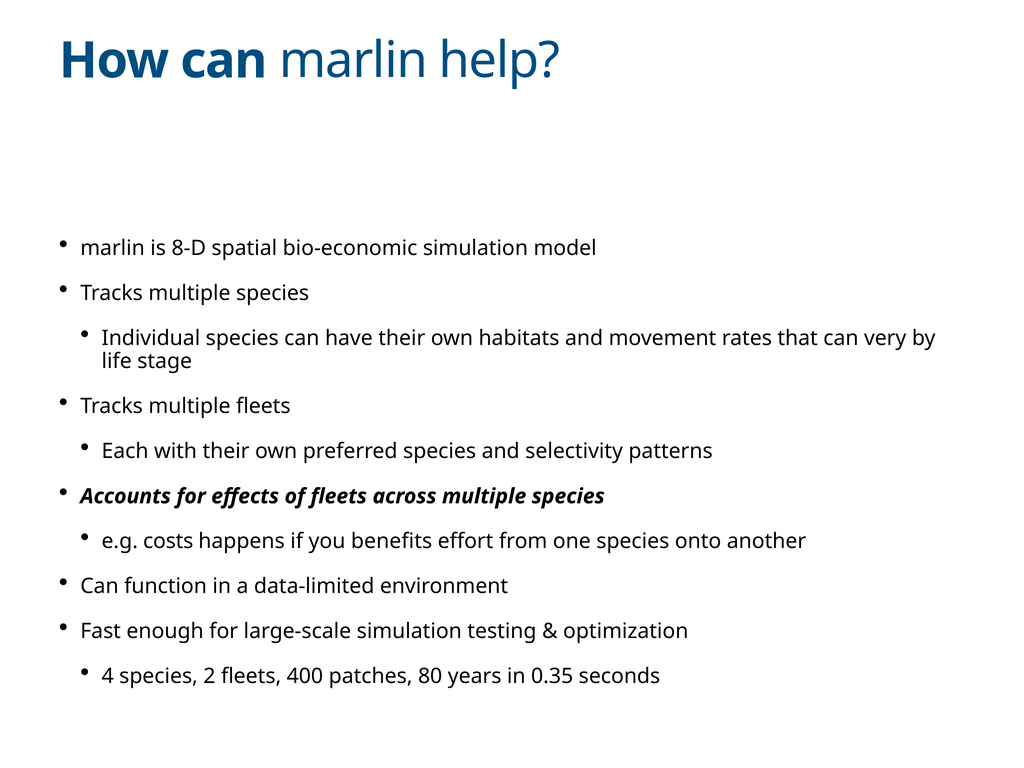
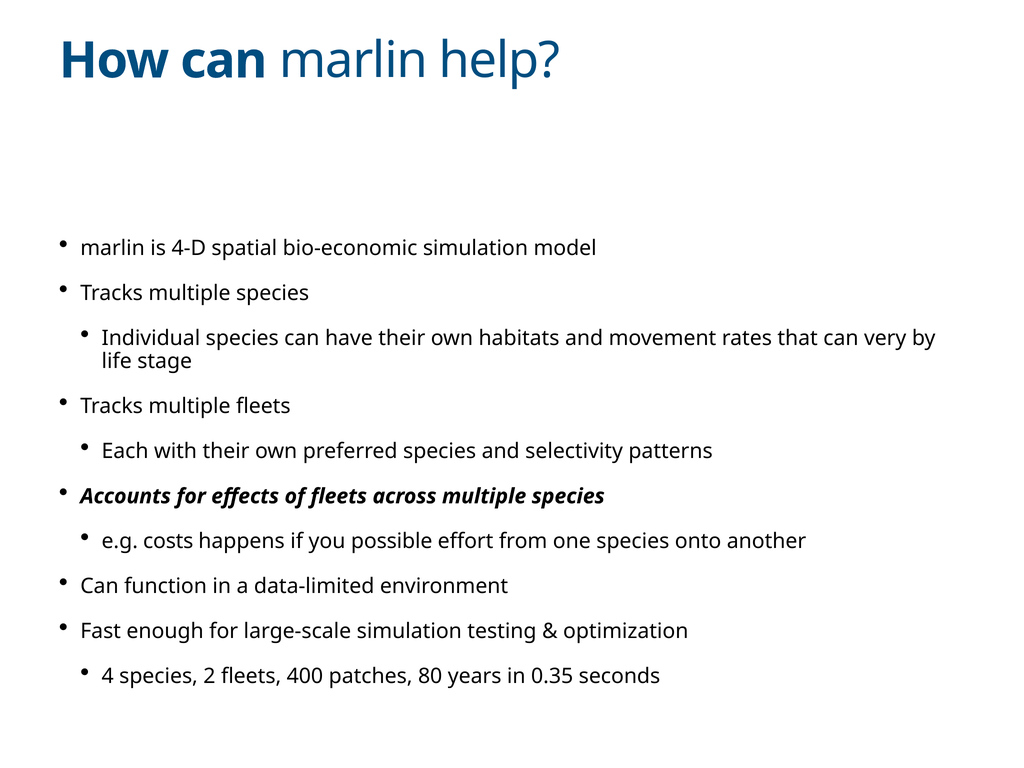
8-D: 8-D -> 4-D (189, 248)
benefits: benefits -> possible (392, 541)
